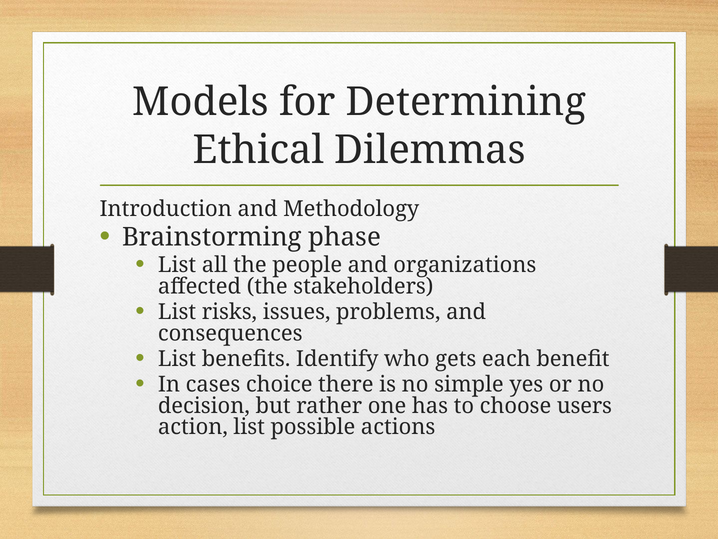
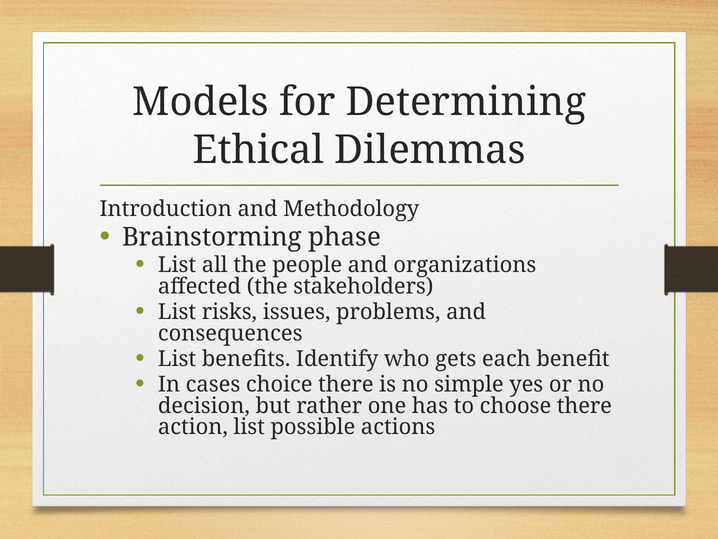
choose users: users -> there (584, 406)
